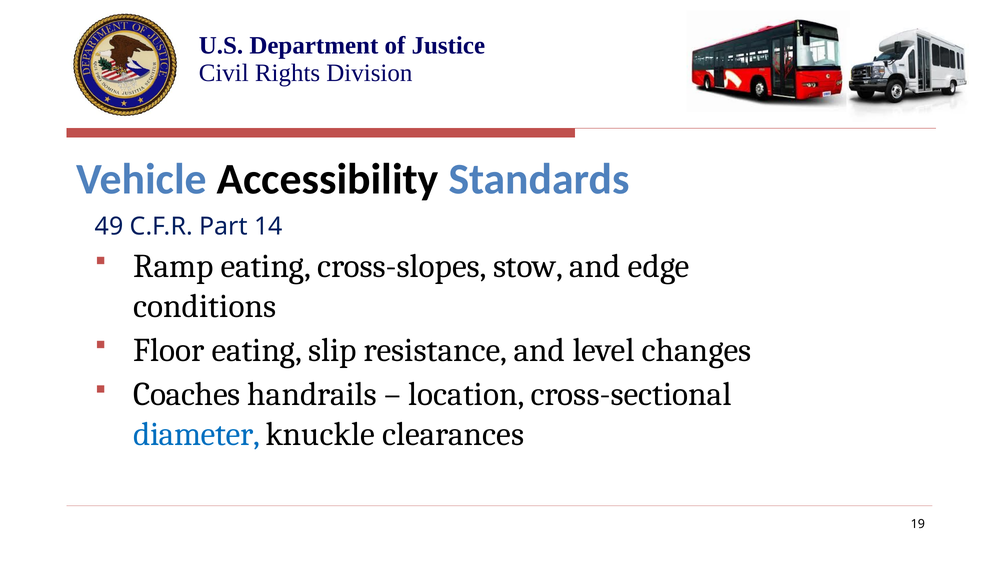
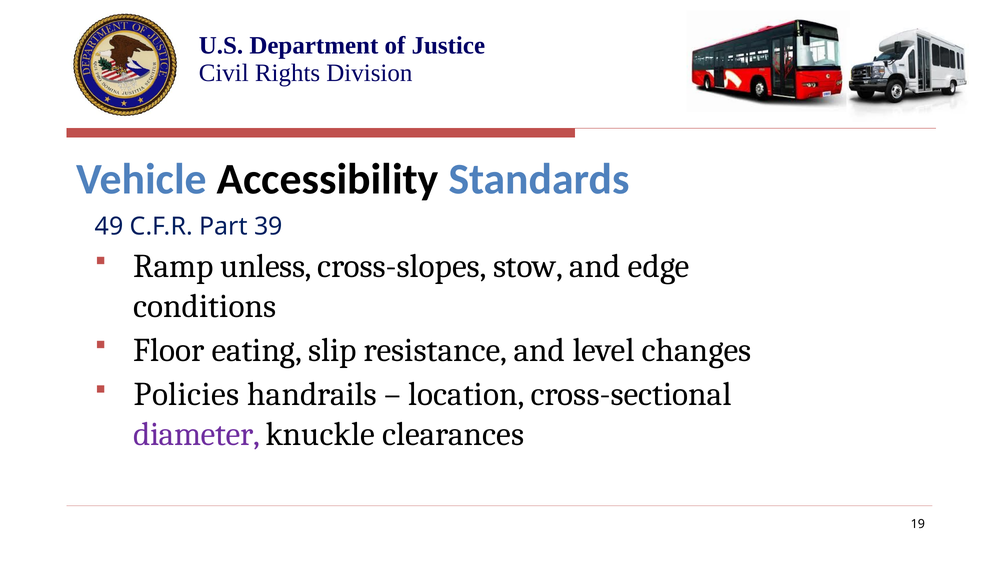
14: 14 -> 39 (268, 227)
Ramp eating: eating -> unless (266, 266)
Coaches: Coaches -> Policies (187, 394)
diameter colour: blue -> purple (196, 434)
